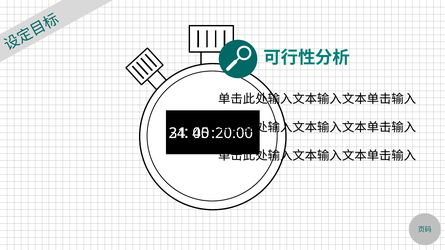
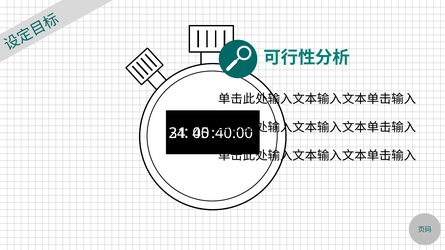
:20:00: :20:00 -> :40:00 (232, 134)
